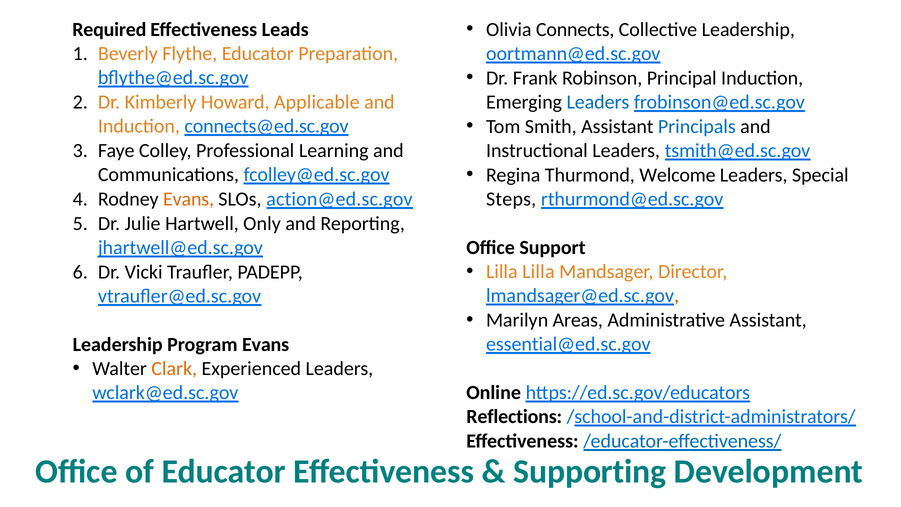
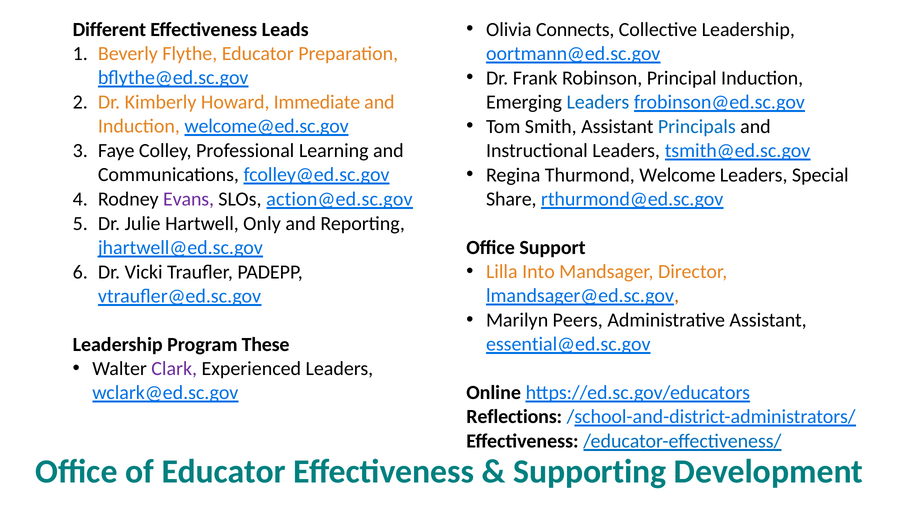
Required: Required -> Different (109, 30)
Applicable: Applicable -> Immediate (317, 102)
connects@ed.sc.gov: connects@ed.sc.gov -> welcome@ed.sc.gov (267, 126)
Evans colour: orange -> purple (189, 199)
Steps: Steps -> Share (511, 199)
Lilla Lilla: Lilla -> Into (538, 272)
Areas: Areas -> Peers (578, 320)
Program Evans: Evans -> These (266, 344)
Clark colour: orange -> purple (174, 368)
